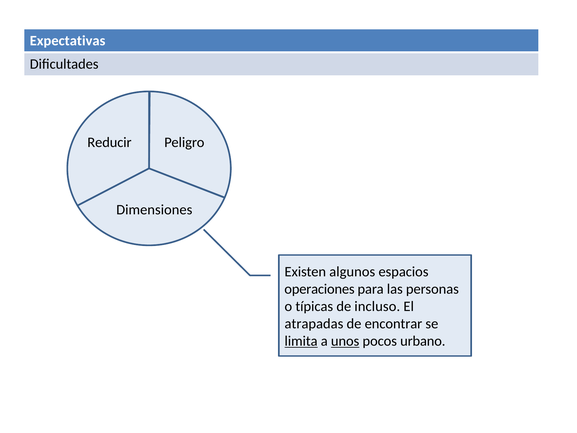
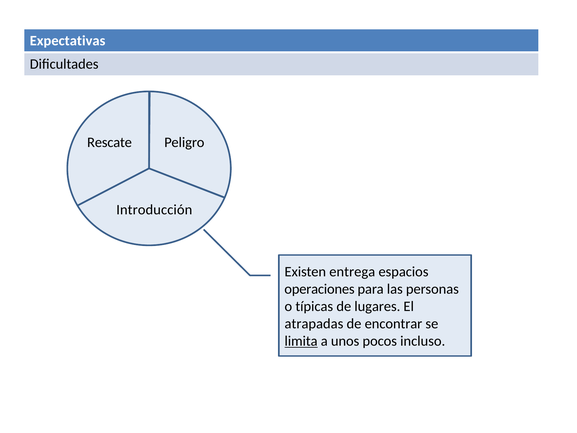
Reducir: Reducir -> Rescate (110, 142)
Dimensiones: Dimensiones -> Introducción (154, 210)
algunos: algunos -> entrega (352, 272)
incluso: incluso -> lugares (377, 306)
unos underline: present -> none (345, 341)
urbano: urbano -> incluso (423, 341)
